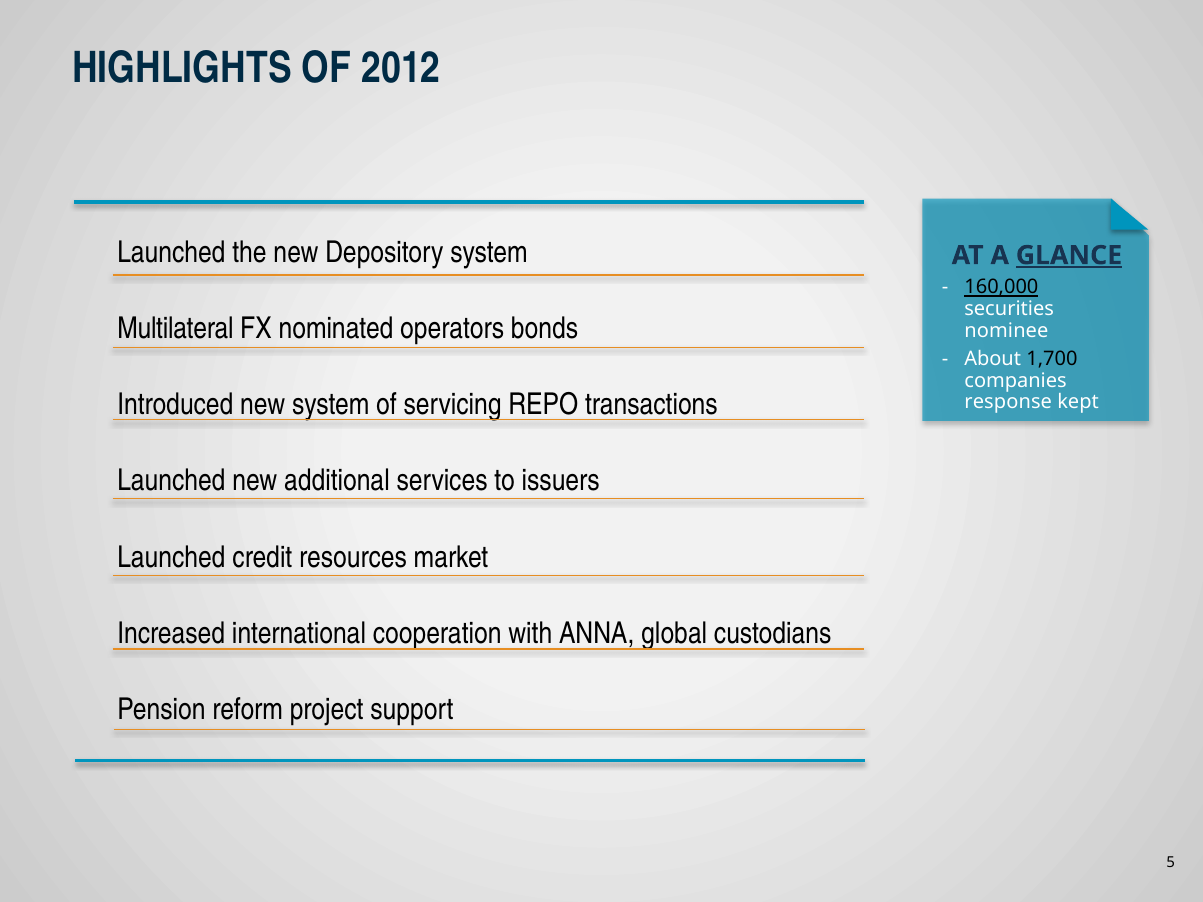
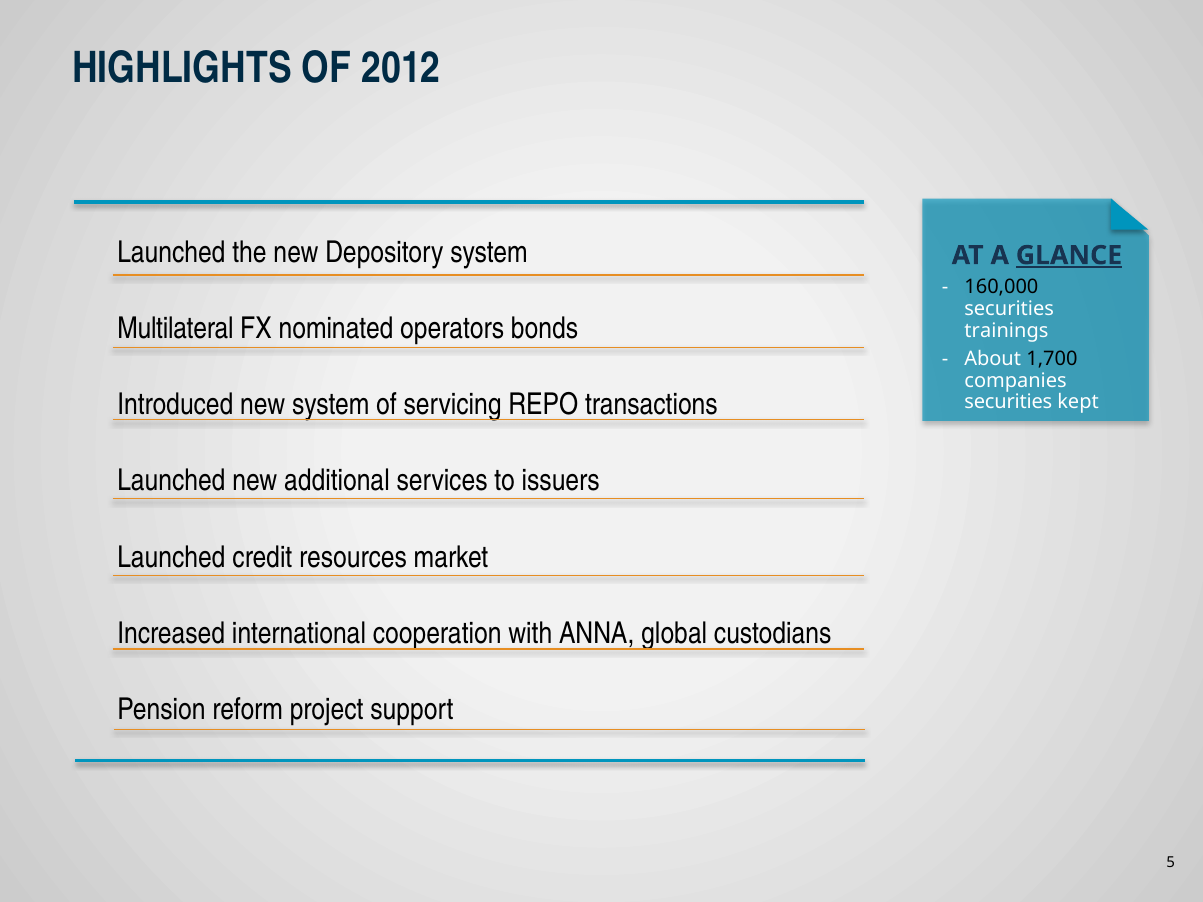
160,000 underline: present -> none (1001, 287)
nominee: nominee -> trainings (1006, 331)
response: response -> securities (1008, 402)
